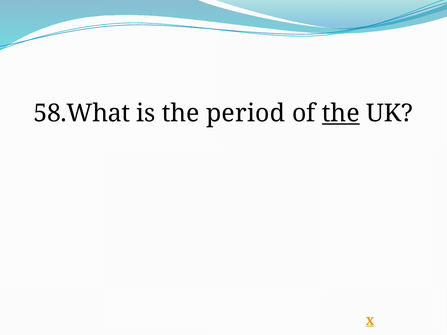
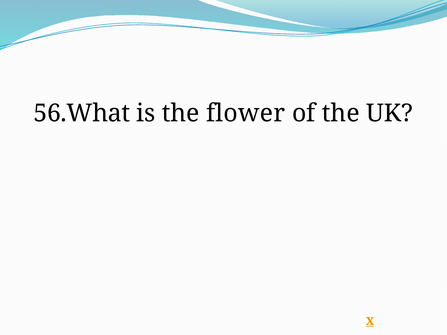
58.What: 58.What -> 56.What (82, 113)
period: period -> flower (246, 113)
the underline: present -> none (341, 113)
